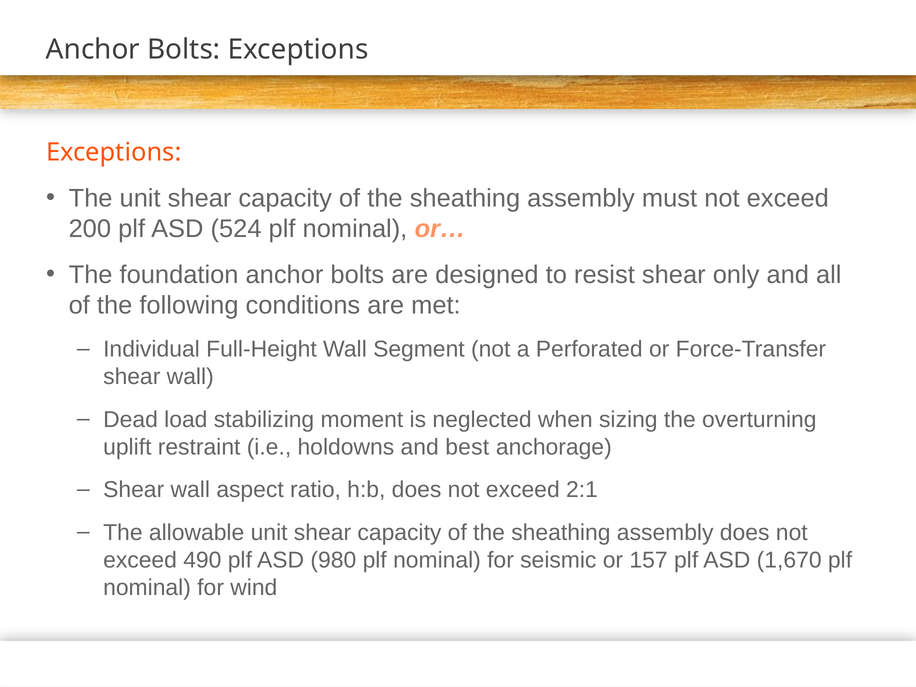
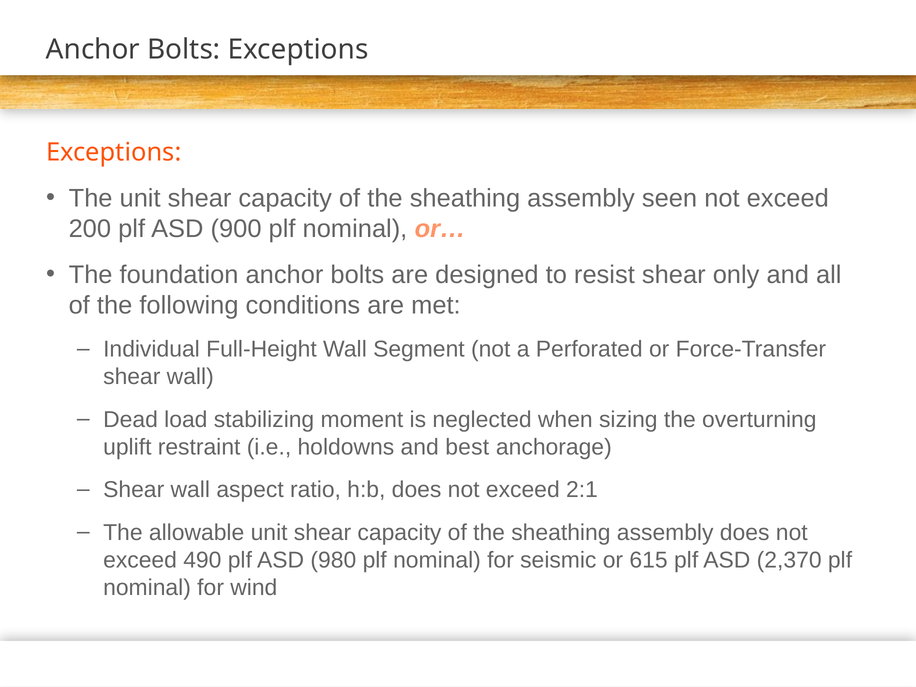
must: must -> seen (670, 198)
524: 524 -> 900 (236, 229)
157: 157 -> 615 (649, 560)
1,670: 1,670 -> 2,370 (789, 560)
